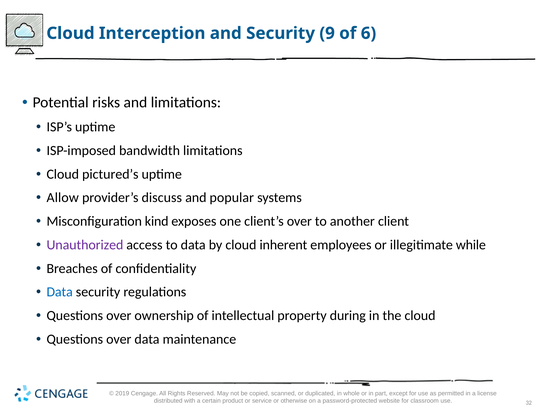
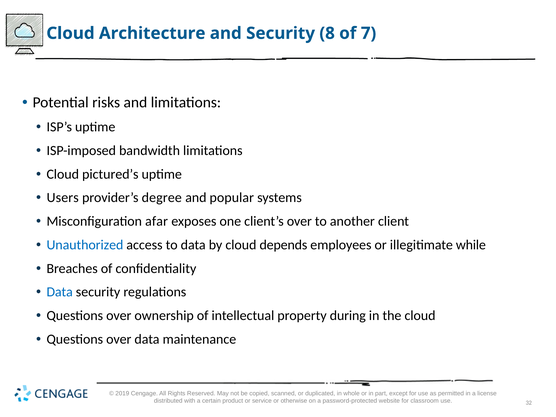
Interception: Interception -> Architecture (152, 33)
9: 9 -> 8 (327, 33)
6: 6 -> 7 (369, 33)
Allow: Allow -> Users (63, 198)
discuss: discuss -> degree (162, 198)
kind: kind -> afar (157, 221)
Unauthorized colour: purple -> blue (85, 245)
inherent: inherent -> depends (283, 245)
